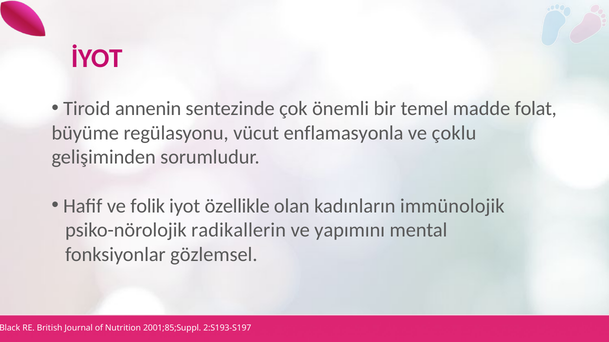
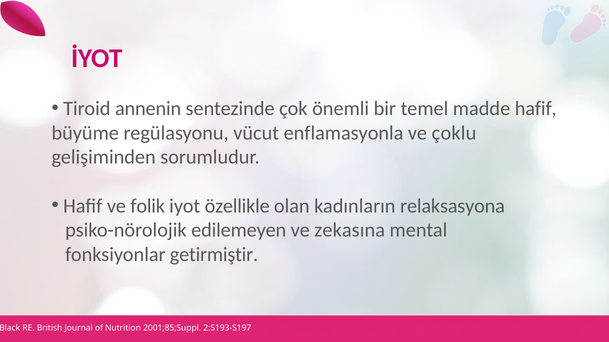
madde folat: folat -> hafif (536, 109)
immünolojik: immünolojik -> relaksasyona (452, 206)
radikallerin: radikallerin -> edilemeyen (239, 231)
yapımını: yapımını -> zekasına (350, 231)
gözlemsel: gözlemsel -> getirmiştir (214, 255)
